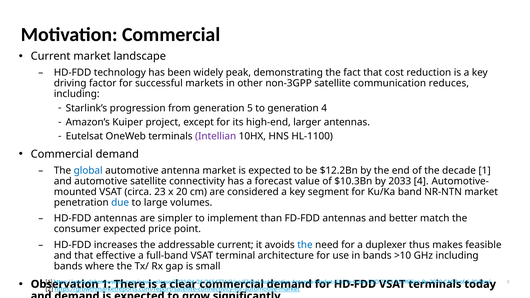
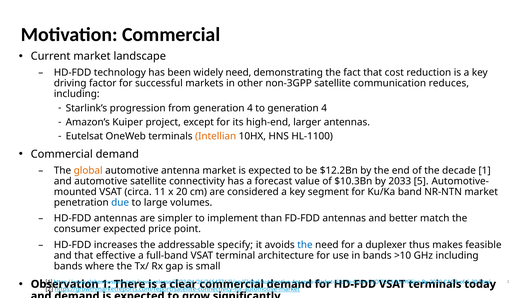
widely peak: peak -> need (238, 73)
from generation 5: 5 -> 4 (250, 108)
Intellian colour: purple -> orange (216, 136)
global colour: blue -> orange (88, 170)
2033 4: 4 -> 5 (421, 181)
23: 23 -> 11 (160, 192)
addressable current: current -> specify (235, 245)
